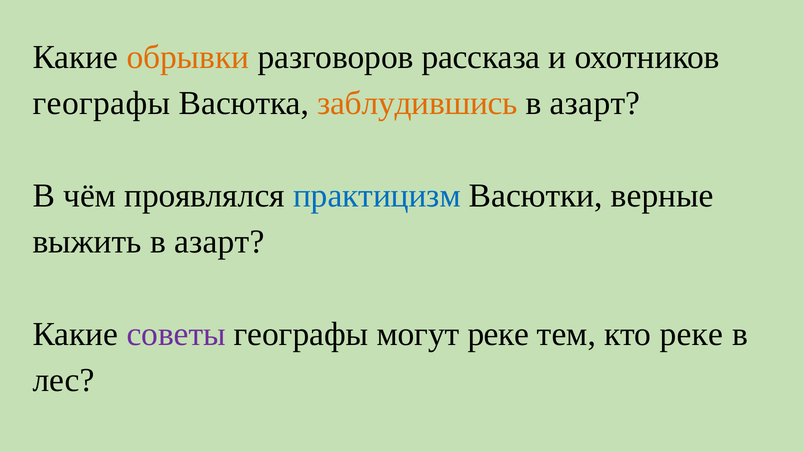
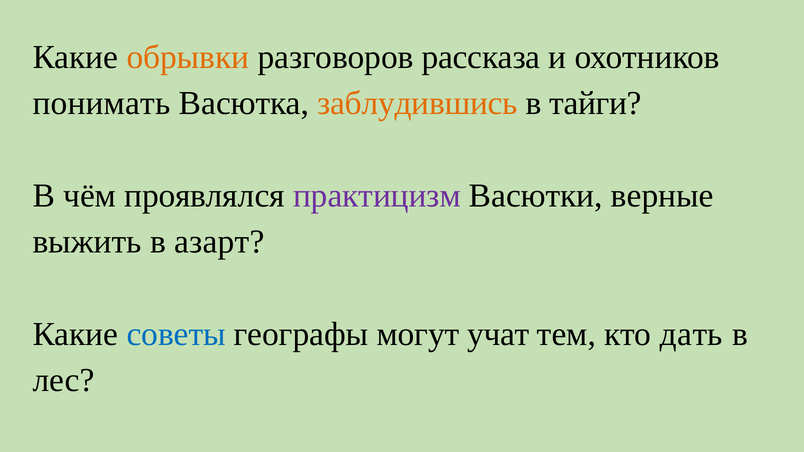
географы: географы -> понимать (101, 103)
азарт: азарт -> тайги (595, 103)
практицизм colour: blue -> purple (377, 196)
советы colour: purple -> blue (176, 334)
могут реке: реке -> учат (498, 334)
кто реке: реке -> дать (691, 334)
